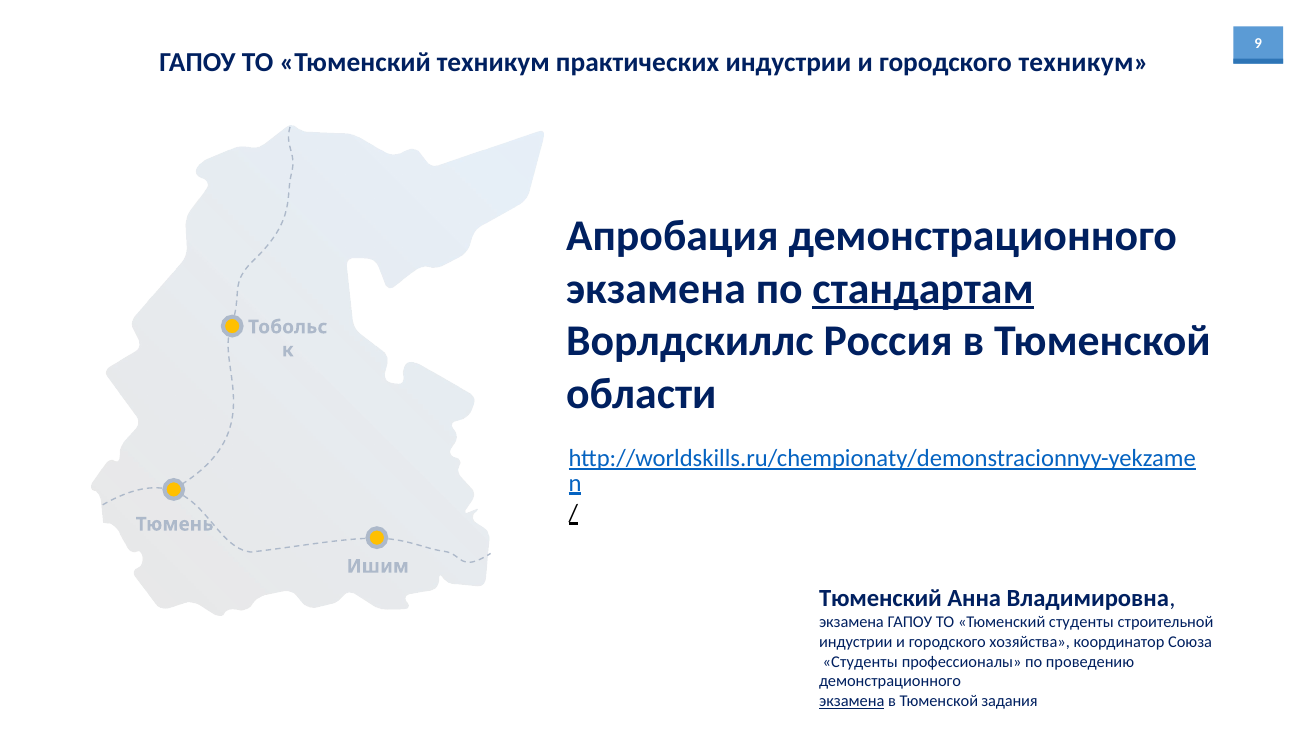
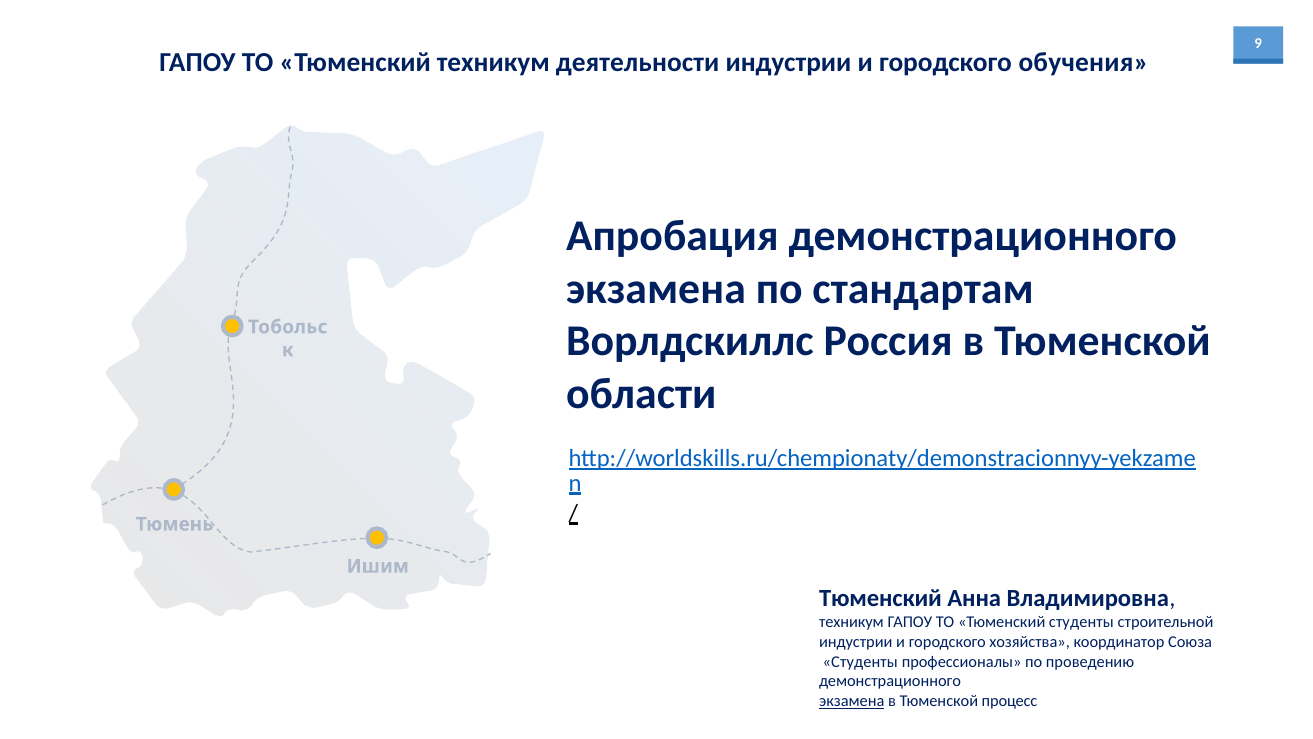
практических: практических -> деятельности (638, 62)
городского техникум: техникум -> обучения (1084, 62)
стандартам underline: present -> none (923, 288)
экзамена: экзамена -> техникум (851, 622)
задания: задания -> процесс (1010, 701)
